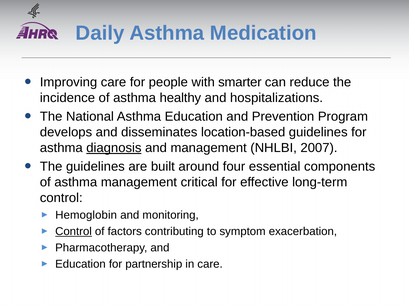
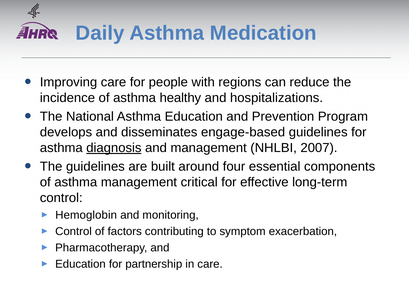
smarter: smarter -> regions (240, 82)
location-based: location-based -> engage-based (243, 133)
Control underline: present -> none (74, 232)
